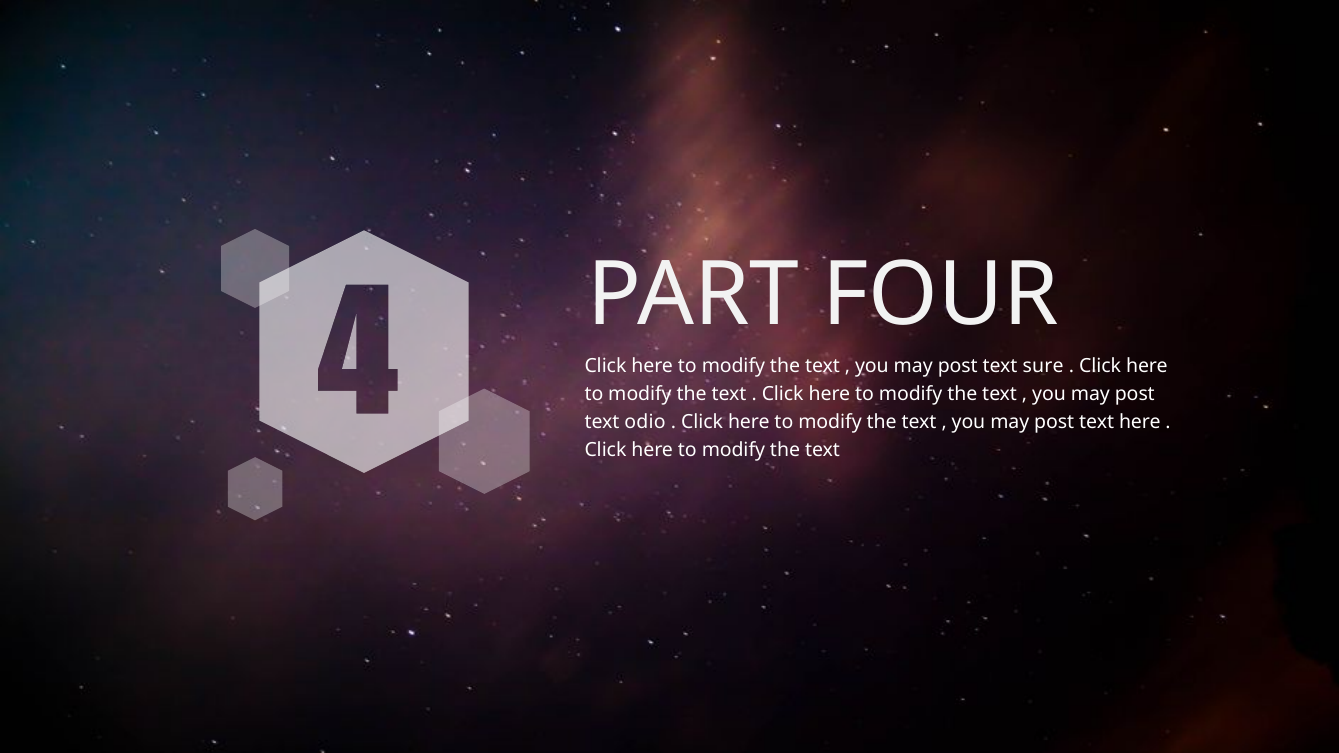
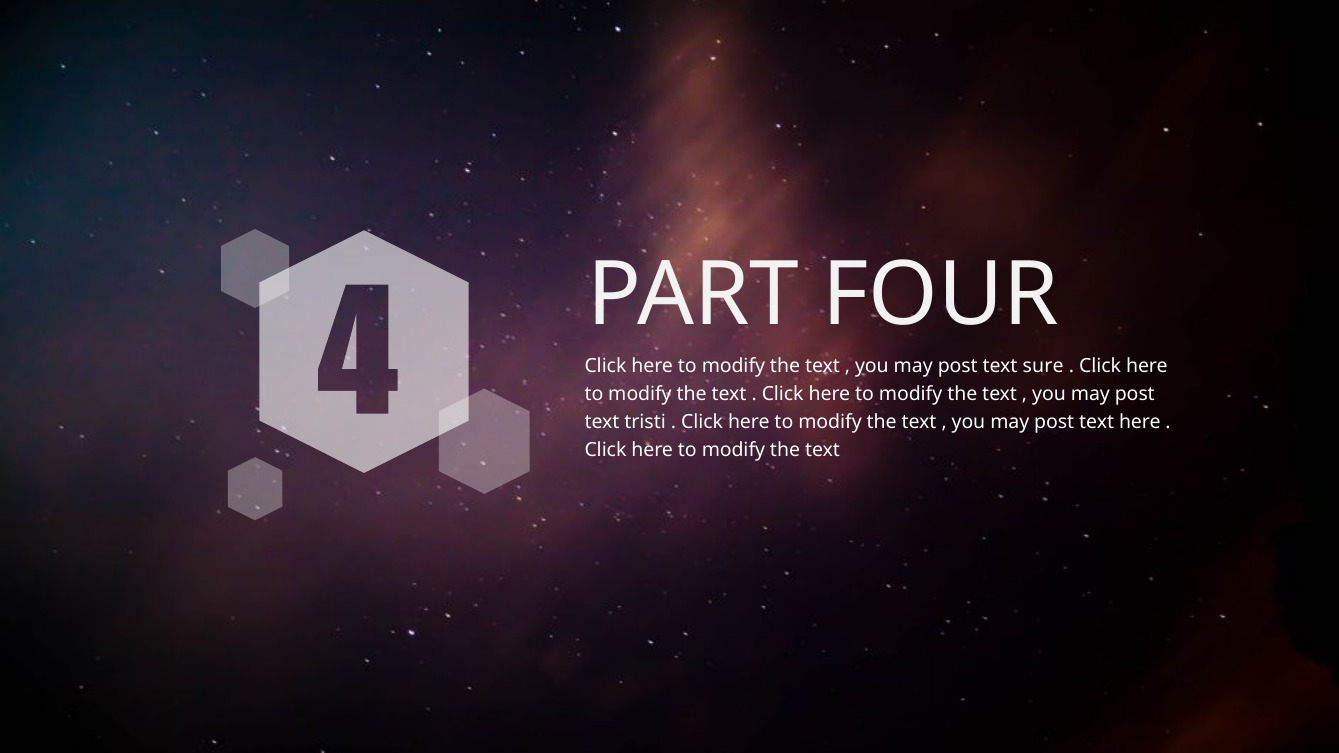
odio: odio -> tristi (645, 422)
